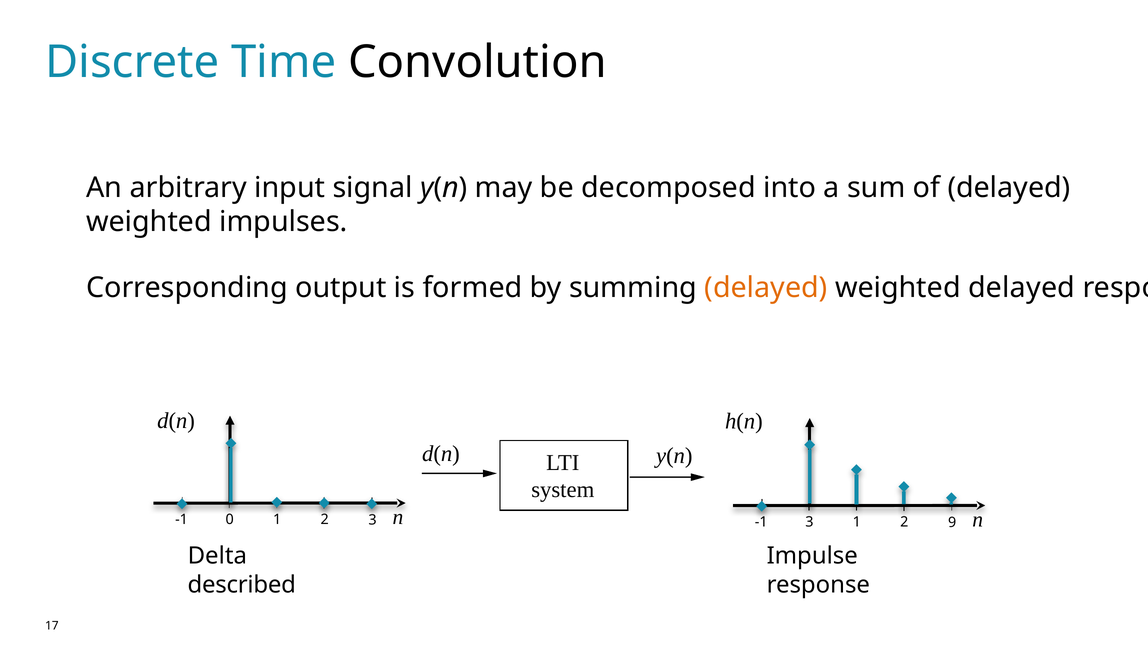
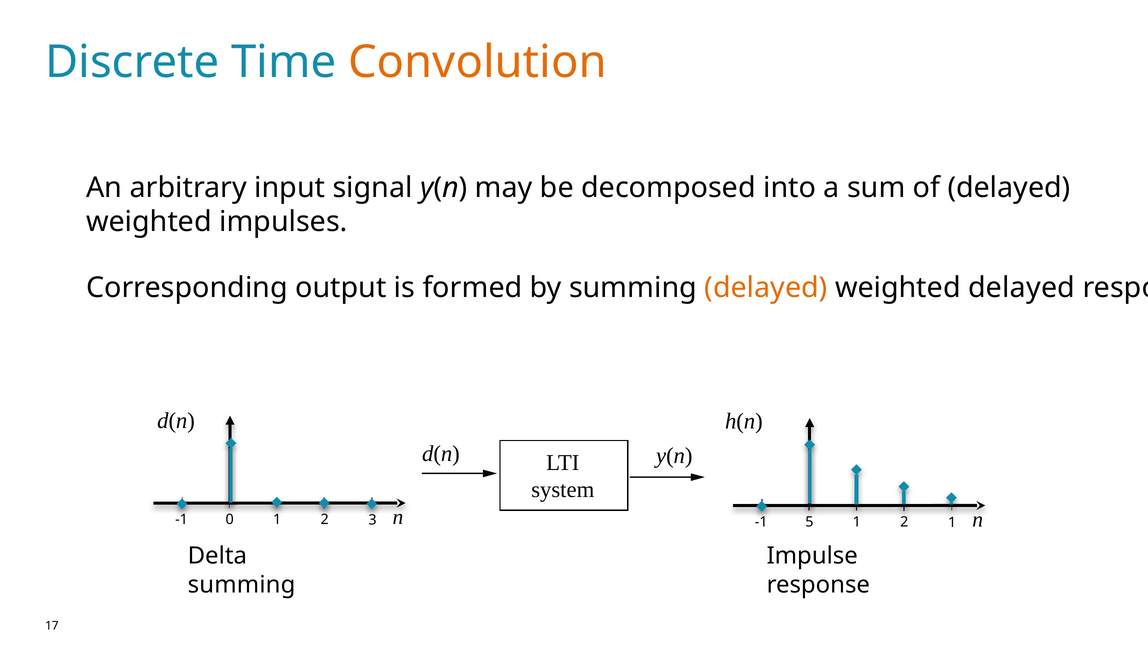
Convolution colour: black -> orange (477, 62)
3: 3 -> 5 (809, 522)
9: 9 -> 1 (952, 522)
described: described -> summing (242, 585)
